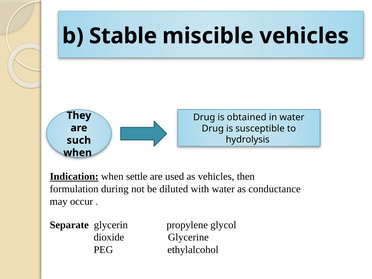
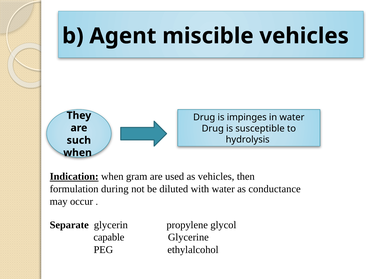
Stable: Stable -> Agent (123, 36)
obtained: obtained -> impinges (247, 117)
settle: settle -> gram (137, 177)
dioxide: dioxide -> capable (109, 237)
